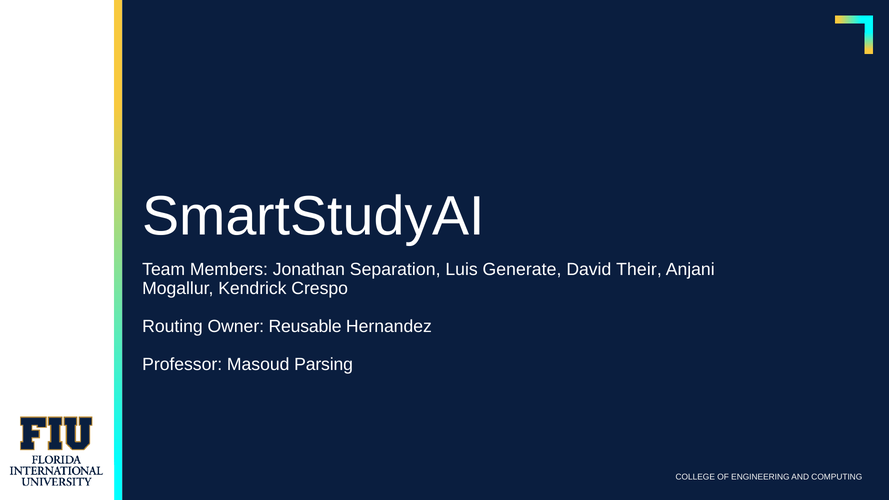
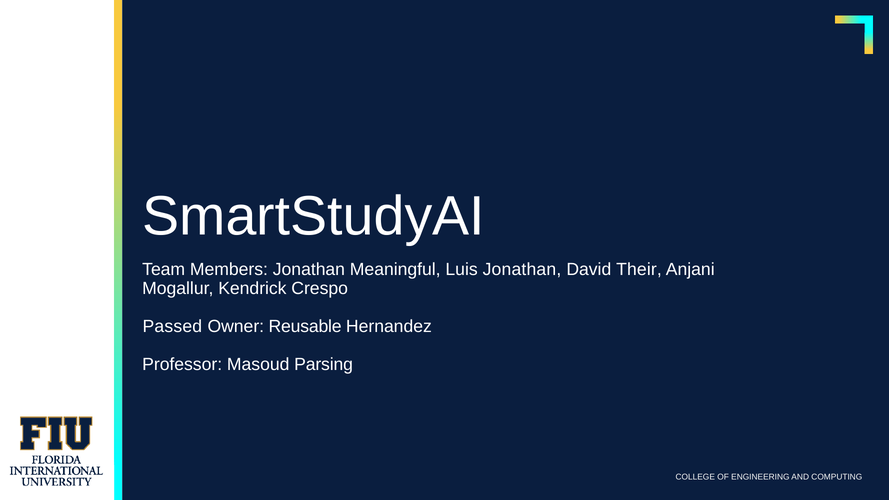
Separation: Separation -> Meaningful (395, 269)
Luis Generate: Generate -> Jonathan (522, 269)
Routing: Routing -> Passed (172, 326)
